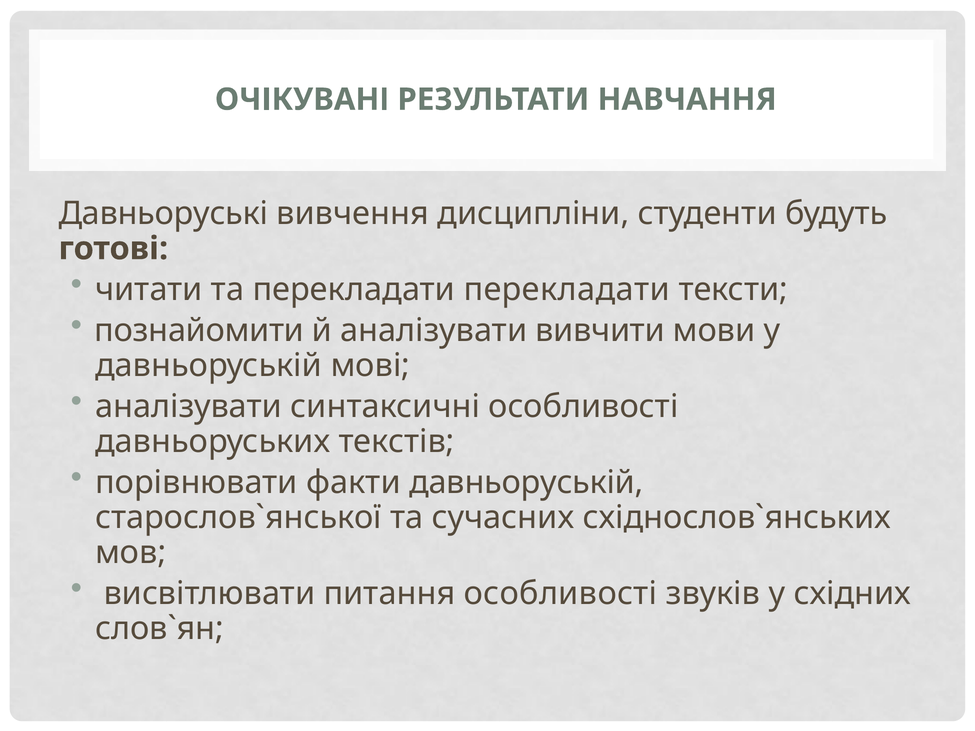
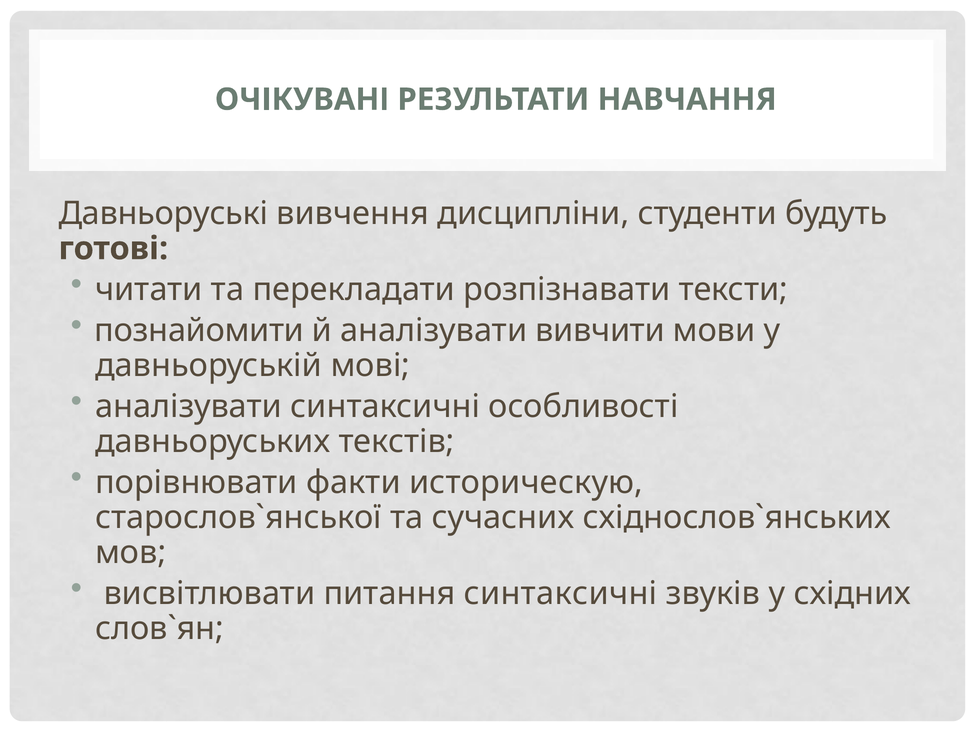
перекладати перекладати: перекладати -> розпізнавати (567, 290)
факти давньоруській: давньоруській -> историческую (526, 482)
питання особливості: особливості -> синтаксичні (561, 594)
